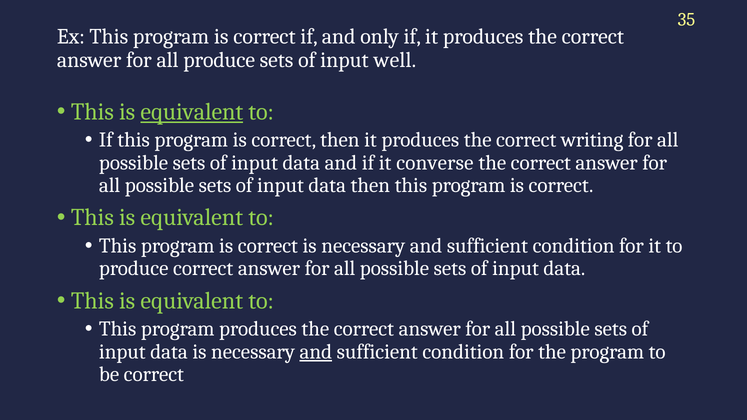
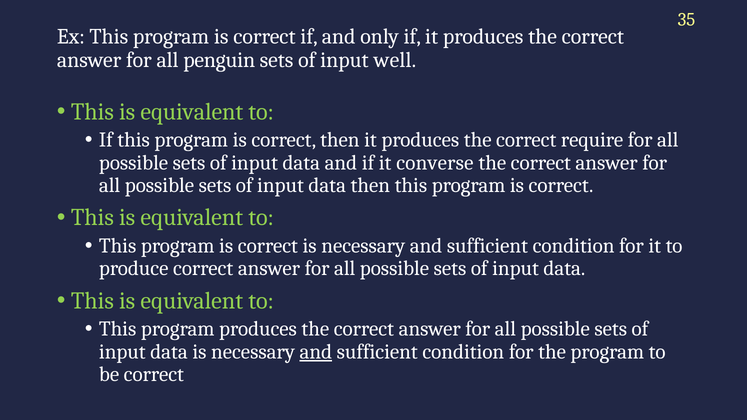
all produce: produce -> penguin (219, 60)
equivalent underline: present -> none (192, 112)
writing: writing -> require (592, 140)
